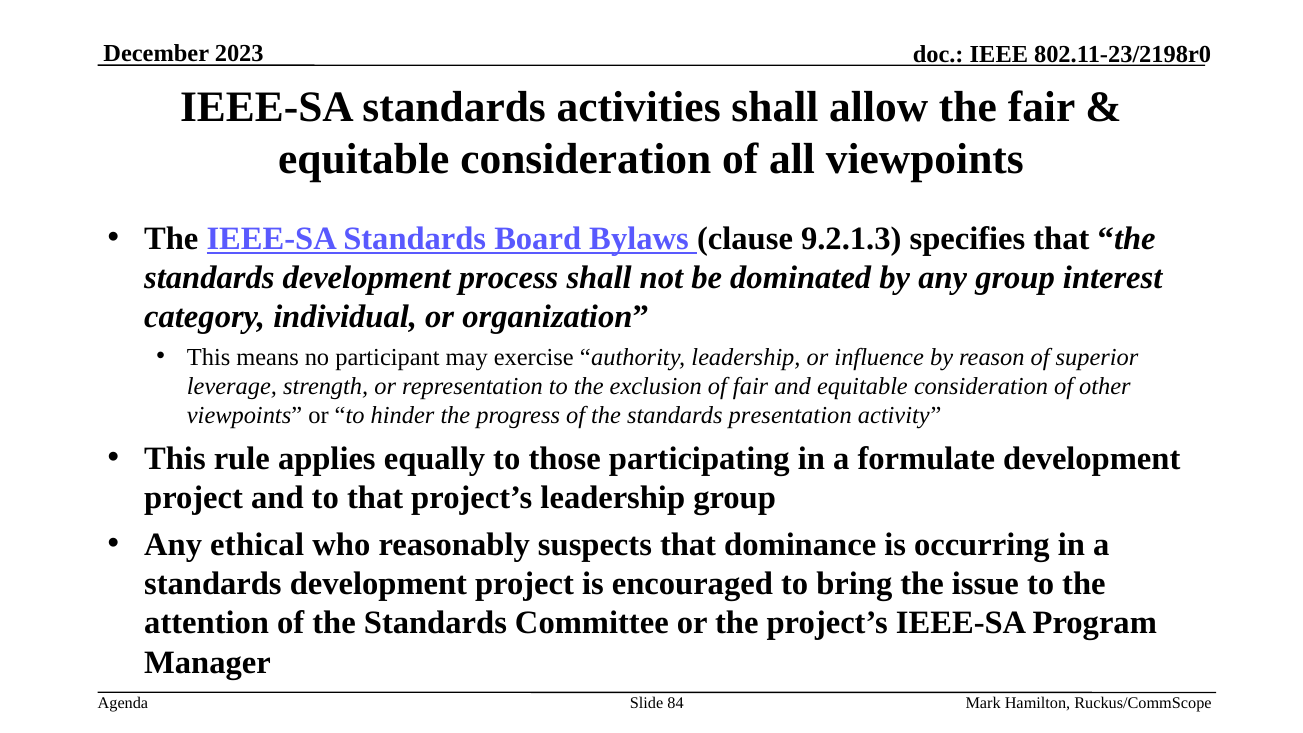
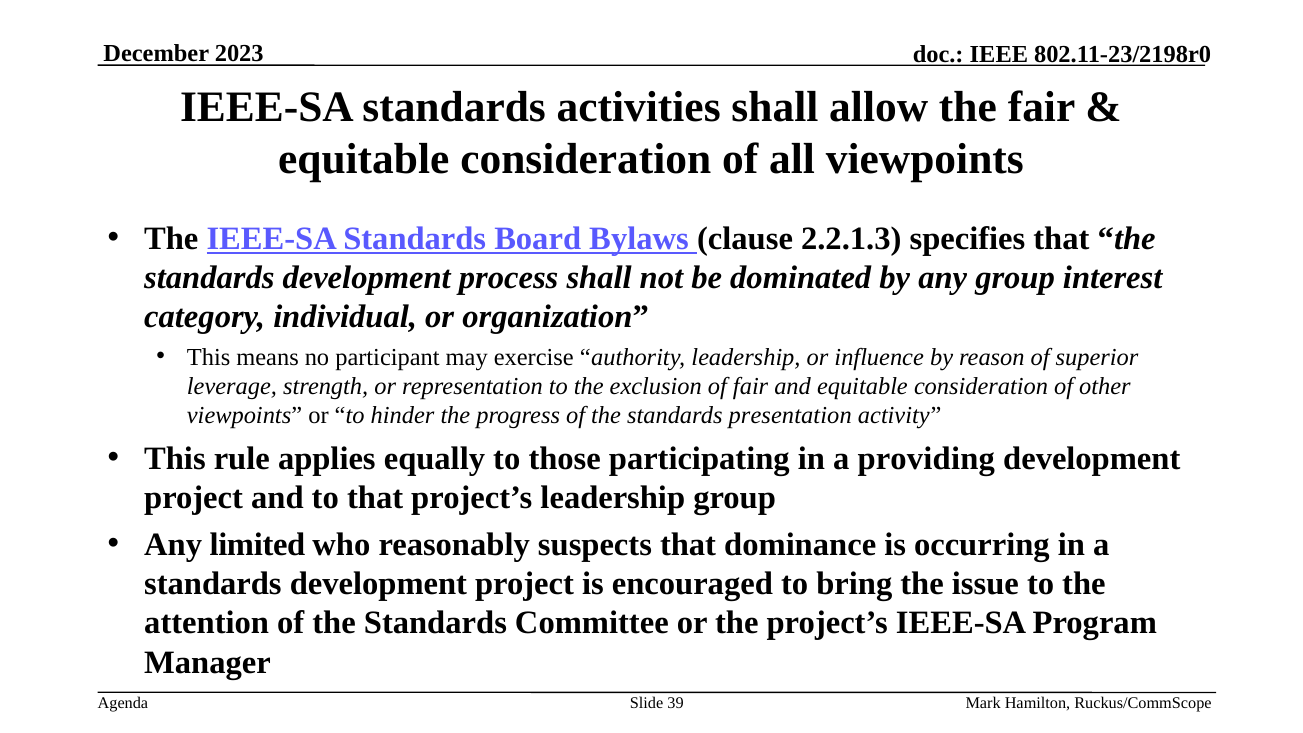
9.2.1.3: 9.2.1.3 -> 2.2.1.3 (851, 238)
formulate: formulate -> providing (926, 459)
ethical: ethical -> limited (257, 545)
84: 84 -> 39 (676, 703)
